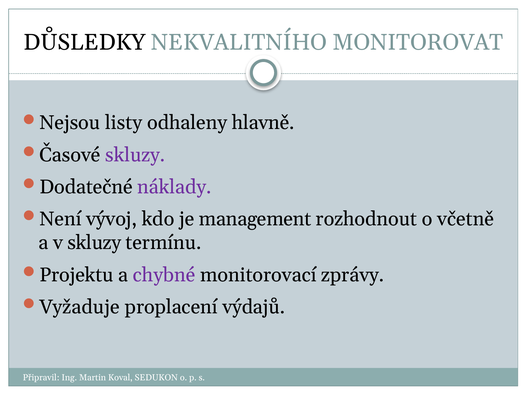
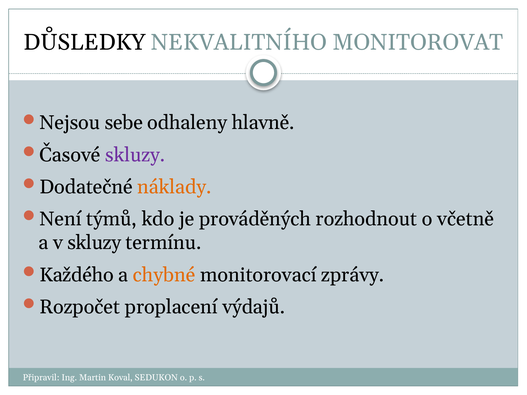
listy: listy -> sebe (124, 123)
náklady colour: purple -> orange (174, 187)
vývoj: vývoj -> týmů (112, 219)
management: management -> prováděných (255, 219)
Projektu: Projektu -> Každého (77, 275)
chybné colour: purple -> orange (164, 275)
Vyžaduje: Vyžaduje -> Rozpočet (80, 307)
